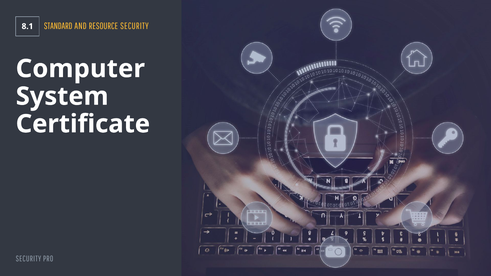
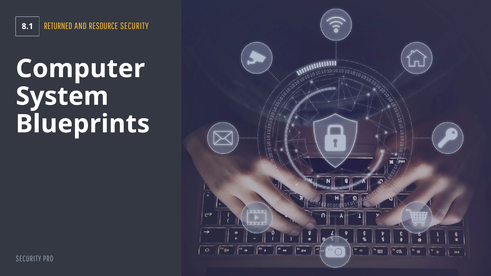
STANDARD: STANDARD -> RETURNED (58, 26)
Certificate: Certificate -> Blueprints (83, 124)
